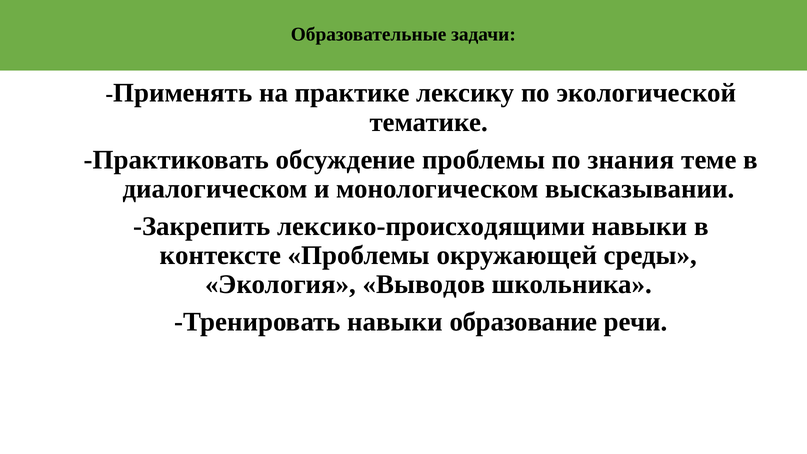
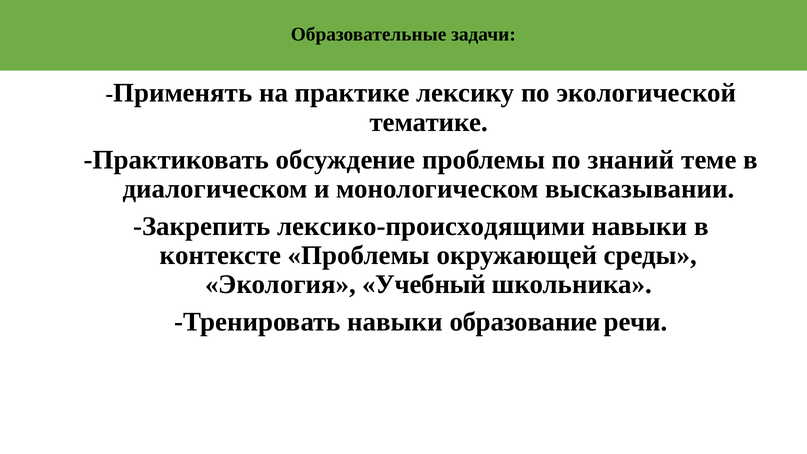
знания: знания -> знаний (631, 160)
Выводов: Выводов -> Учебный (424, 284)
